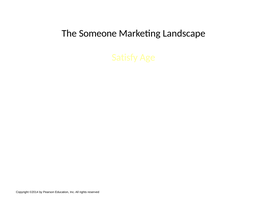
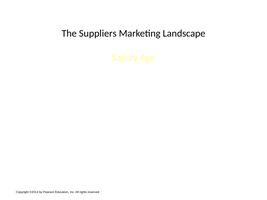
Someone: Someone -> Suppliers (98, 33)
